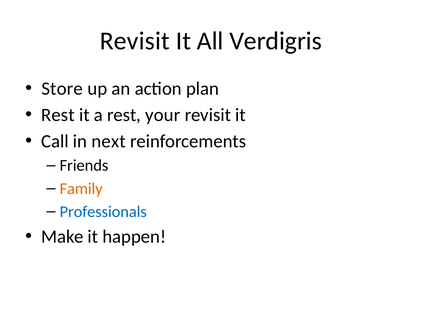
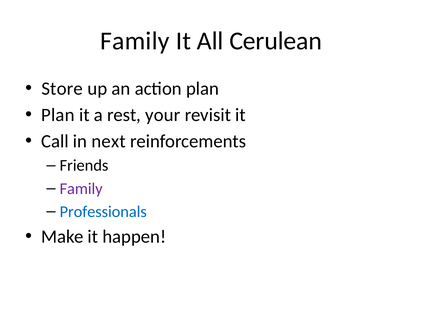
Revisit: Revisit -> Family (135, 41)
Verdigris: Verdigris -> Cerulean (276, 41)
Rest: Rest -> Plan (58, 115)
Family colour: orange -> purple (81, 188)
